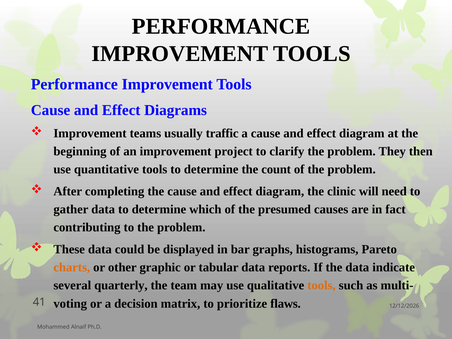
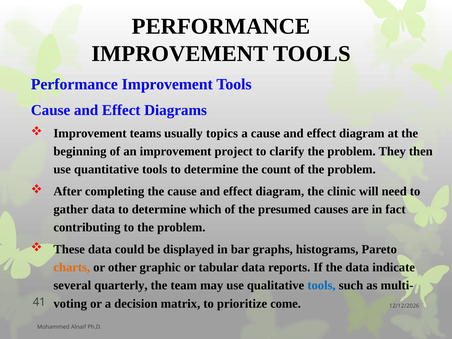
traffic: traffic -> topics (222, 133)
tools colour: orange -> blue (321, 285)
flaws: flaws -> come (286, 304)
